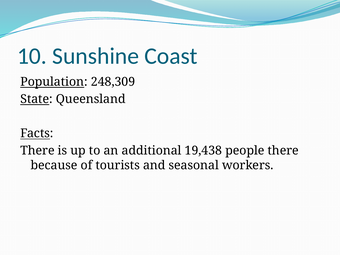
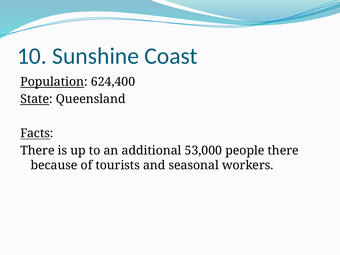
248,309: 248,309 -> 624,400 (113, 82)
19,438: 19,438 -> 53,000 (203, 151)
